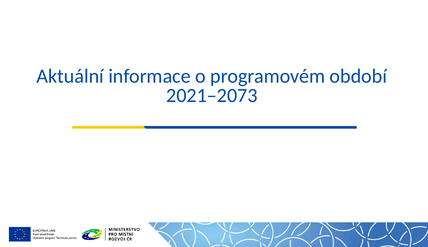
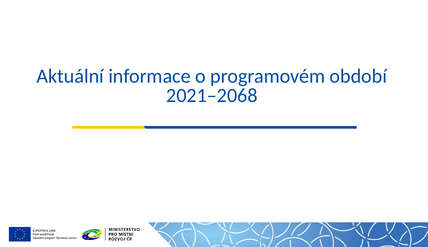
2021–2073: 2021–2073 -> 2021–2068 (212, 95)
